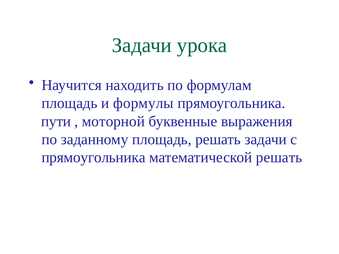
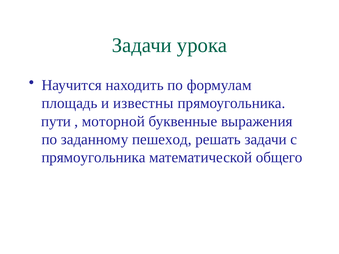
формулы: формулы -> известны (143, 103)
заданному площадь: площадь -> пешеход (162, 139)
математической решать: решать -> общего (279, 158)
